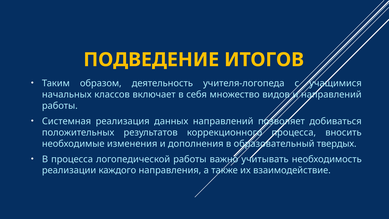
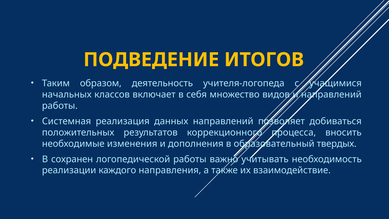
В процесса: процесса -> сохранен (72, 159)
